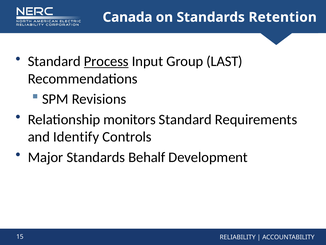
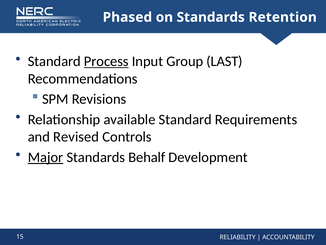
Canada: Canada -> Phased (127, 17)
monitors: monitors -> available (130, 119)
Identify: Identify -> Revised (76, 137)
Major underline: none -> present (45, 157)
